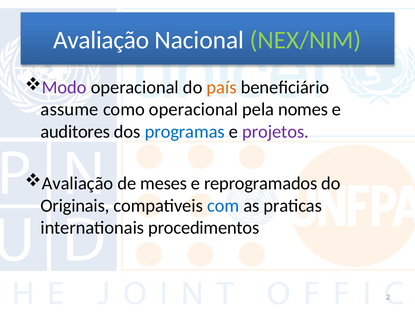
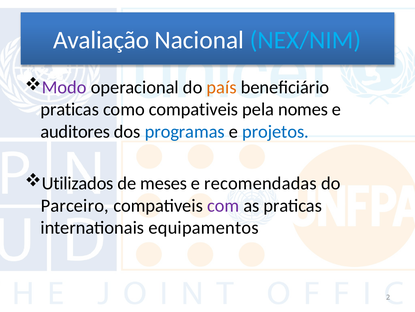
NEX/NIM colour: light green -> light blue (306, 40)
assume: assume -> praticas (70, 109)
como operacional: operacional -> compativeis (194, 109)
projetos colour: purple -> blue (276, 131)
Avaliação: Avaliação -> Utilizados (78, 183)
reprogramados: reprogramados -> recomendadas (260, 183)
Originais: Originais -> Parceiro (75, 205)
com colour: blue -> purple (223, 205)
procedimentos: procedimentos -> equipamentos (204, 227)
